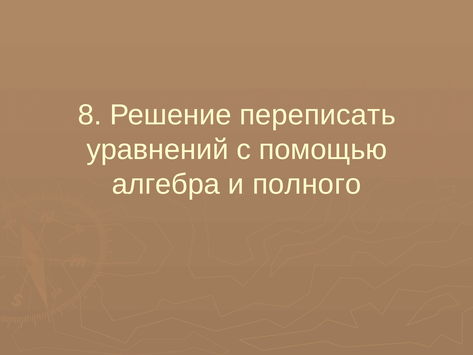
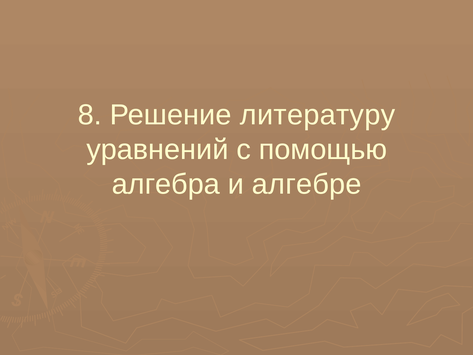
переписать: переписать -> литературу (318, 115)
полного: полного -> алгебре (307, 184)
